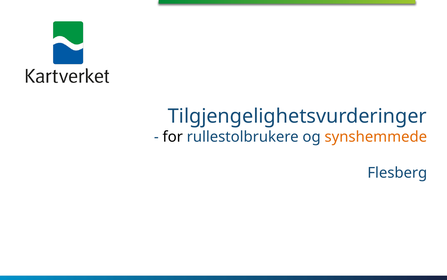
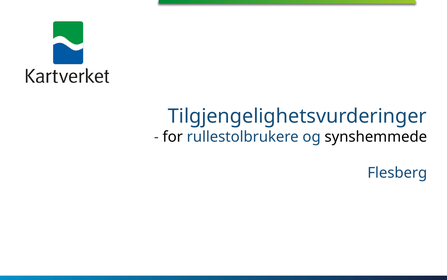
synshemmede colour: orange -> black (376, 137)
